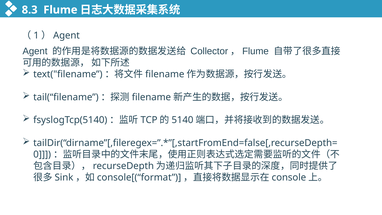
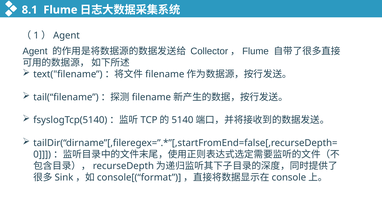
8.3: 8.3 -> 8.1 (30, 10)
